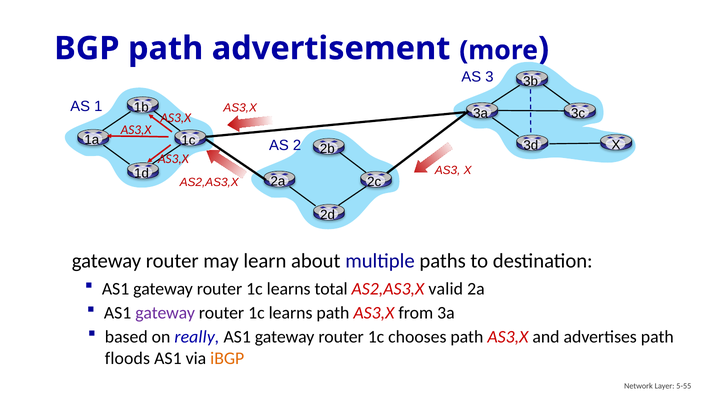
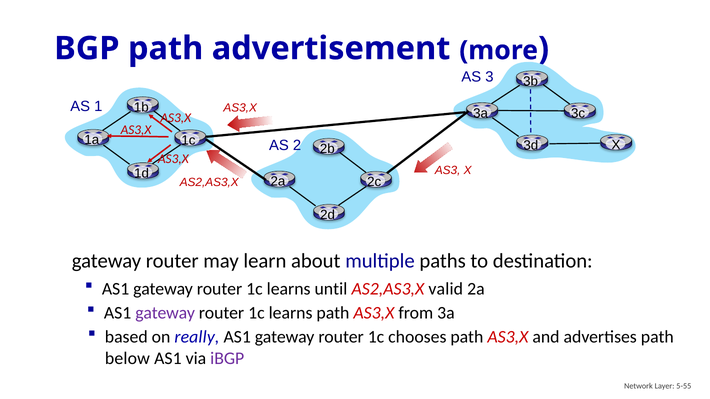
total: total -> until (331, 289)
floods: floods -> below (127, 358)
iBGP colour: orange -> purple (227, 358)
